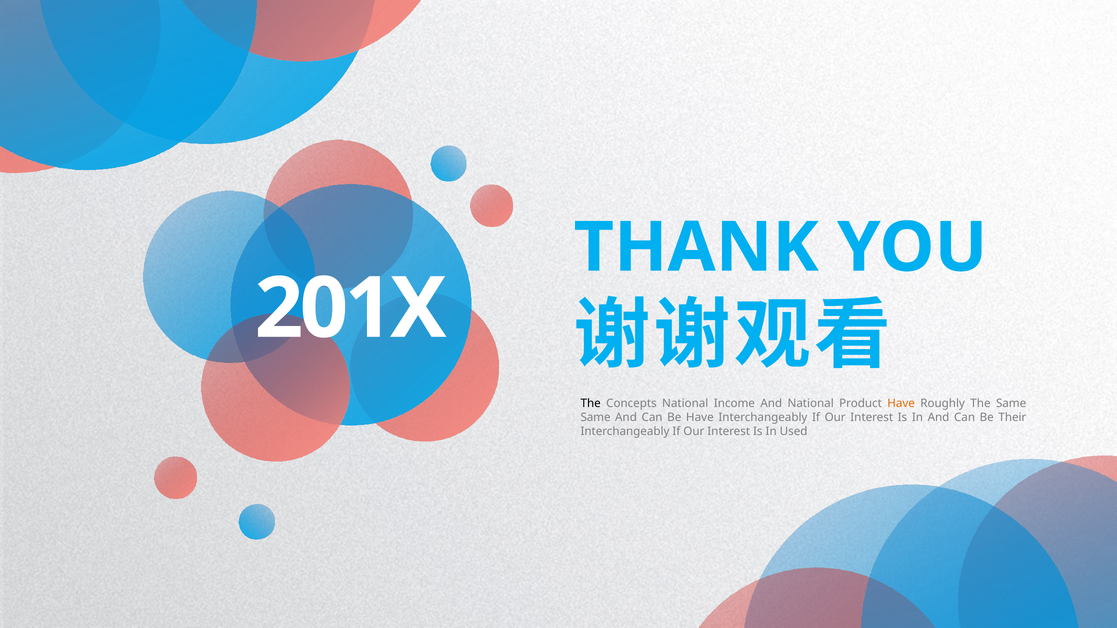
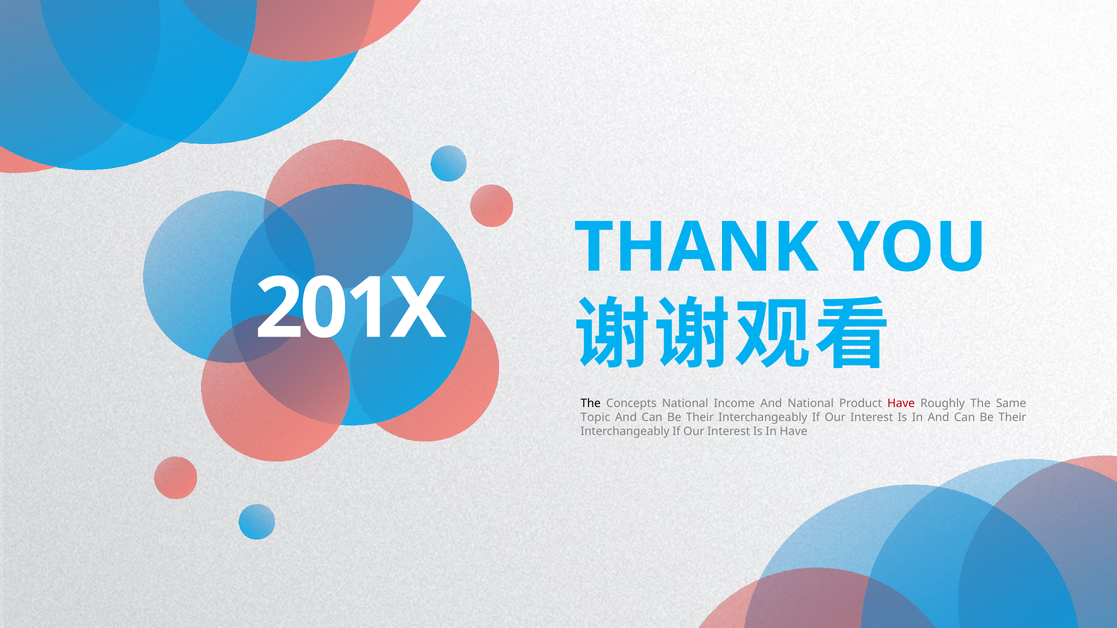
Have colour: orange -> red (901, 404)
Same: Same -> Topic (595, 418)
Have: Have -> Their (700, 418)
In Used: Used -> Have (794, 432)
